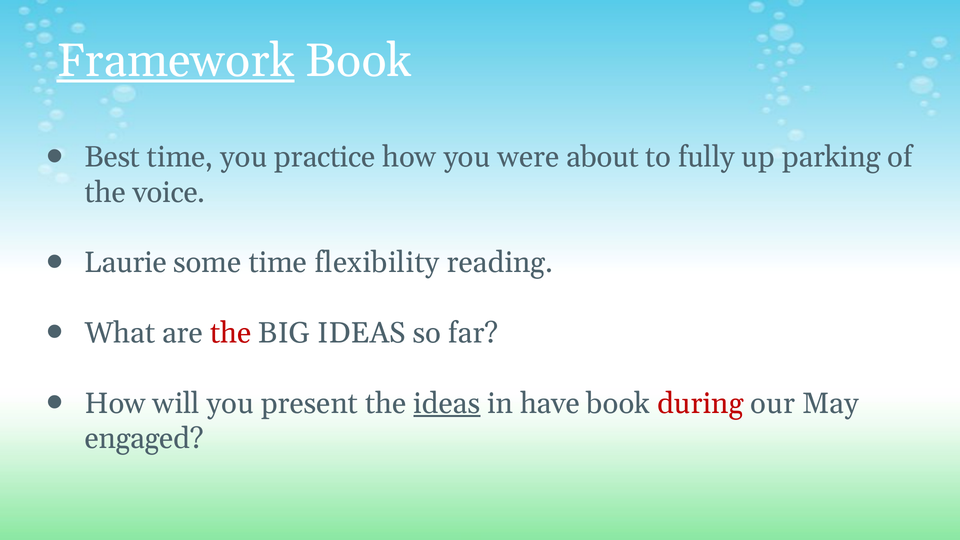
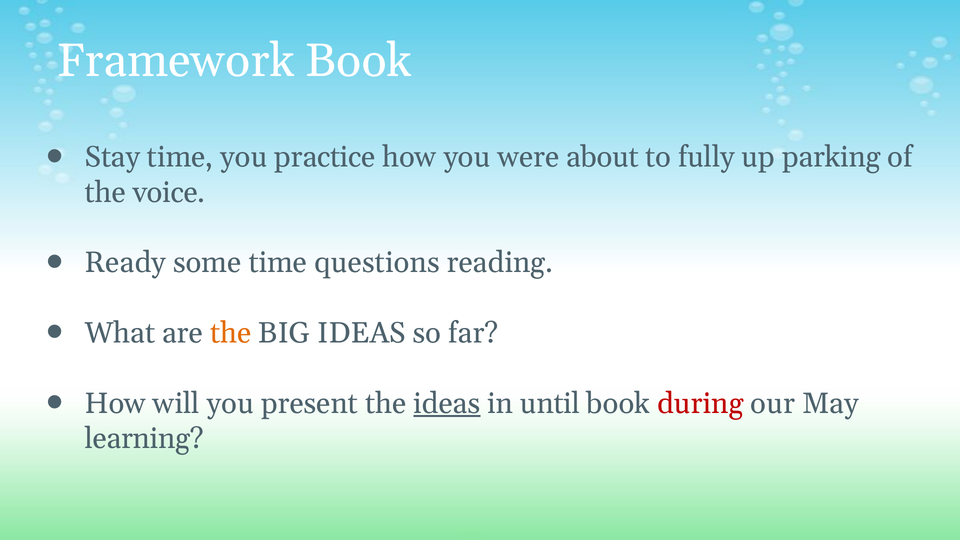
Framework underline: present -> none (176, 61)
Best: Best -> Stay (112, 157)
Laurie: Laurie -> Ready (125, 263)
flexibility: flexibility -> questions (377, 263)
the colour: red -> orange (231, 333)
have: have -> until (550, 403)
engaged: engaged -> learning (144, 439)
